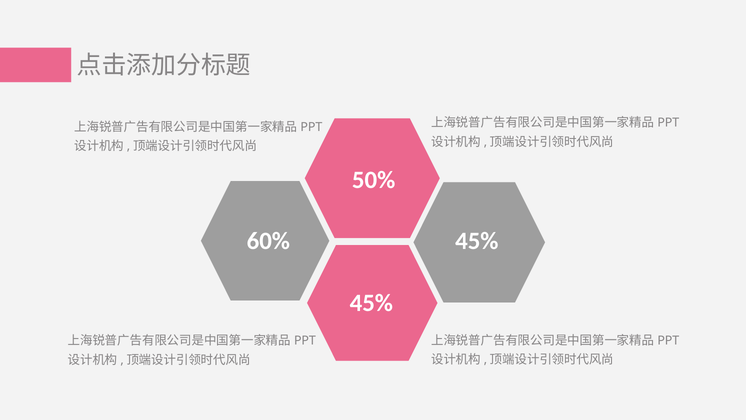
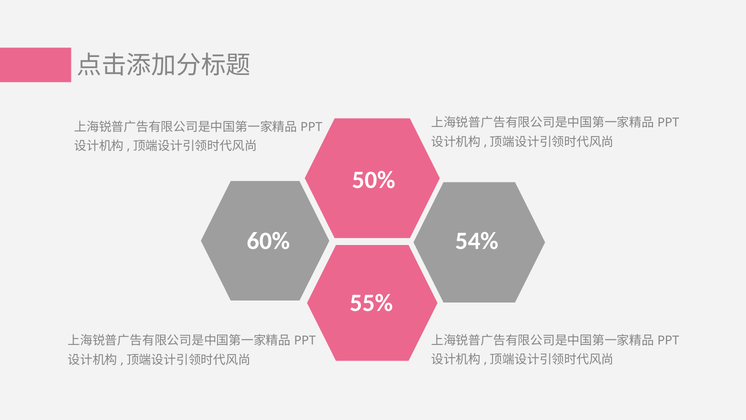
60% 45%: 45% -> 54% (477, 241)
45%: 45% -> 55% (371, 303)
